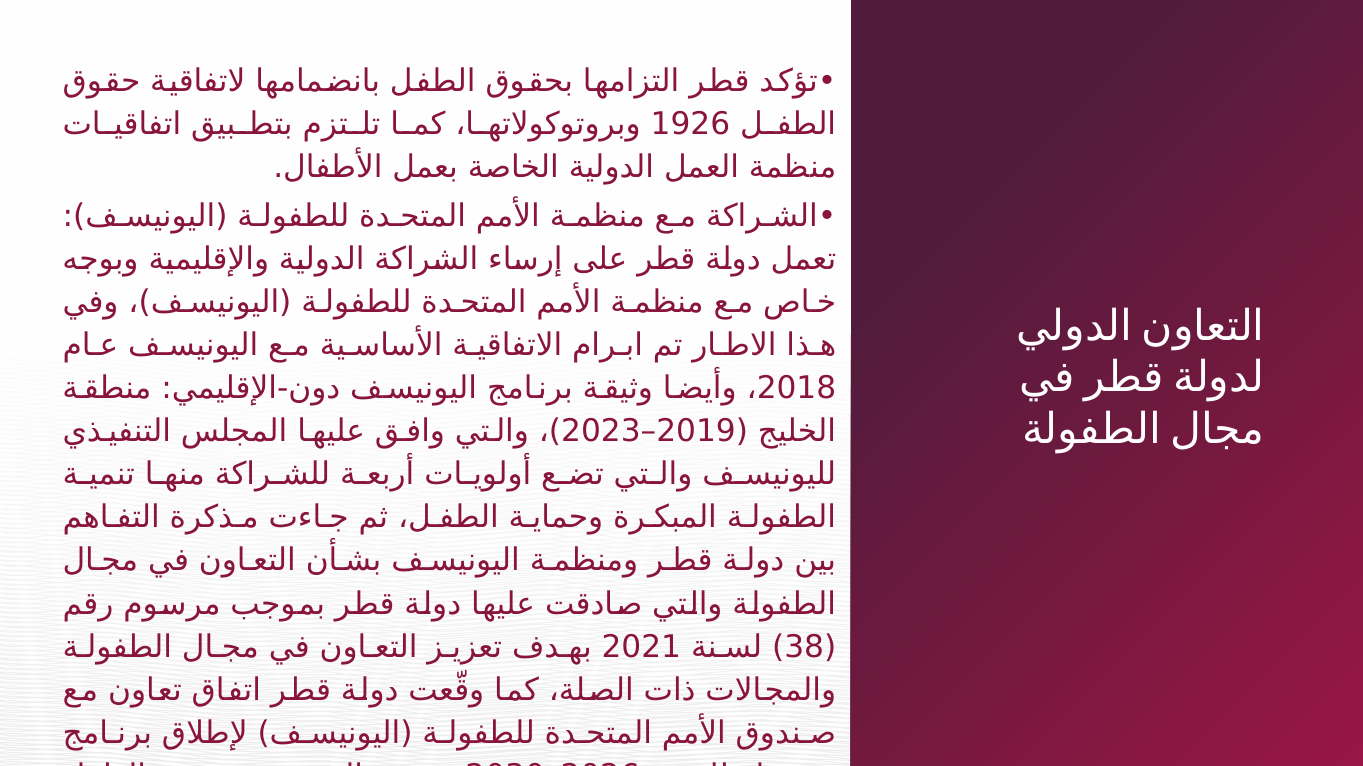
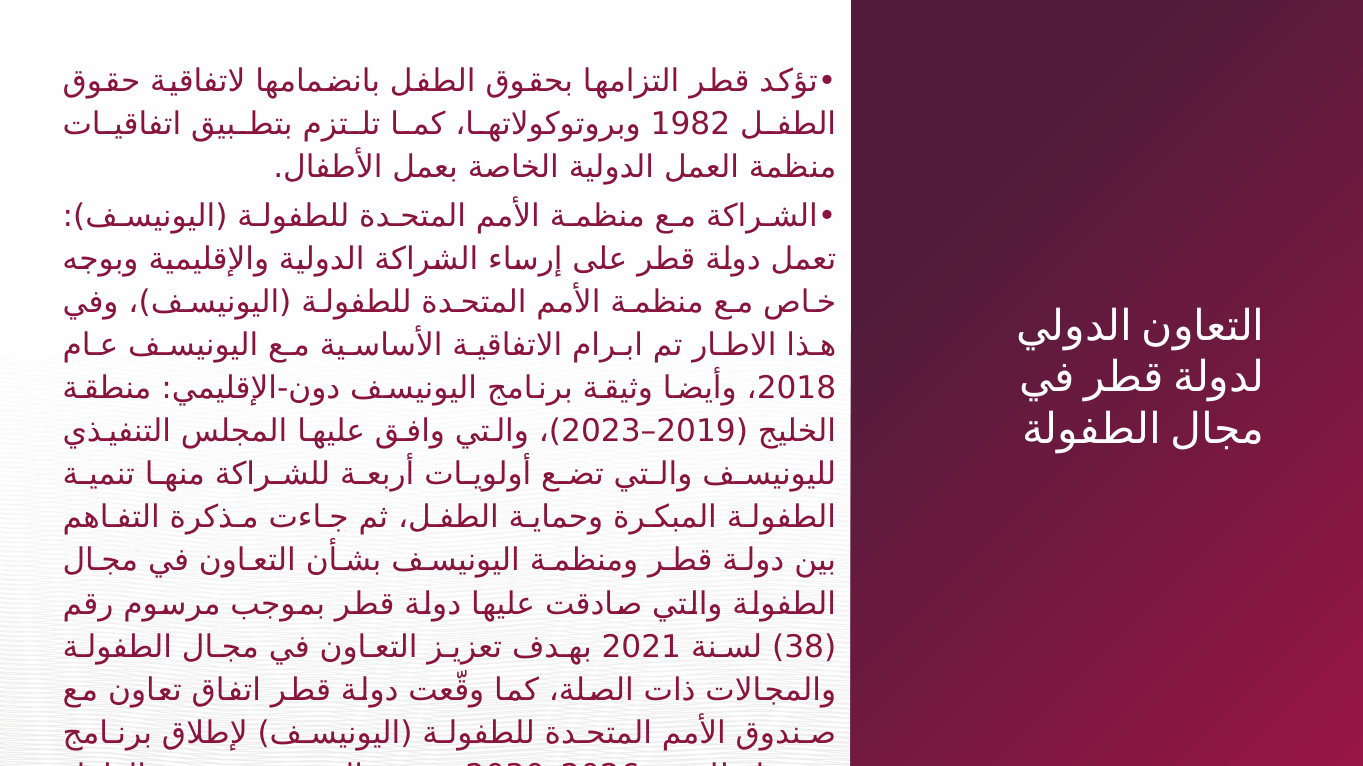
1926: 1926 -> 1982 (690, 125)
